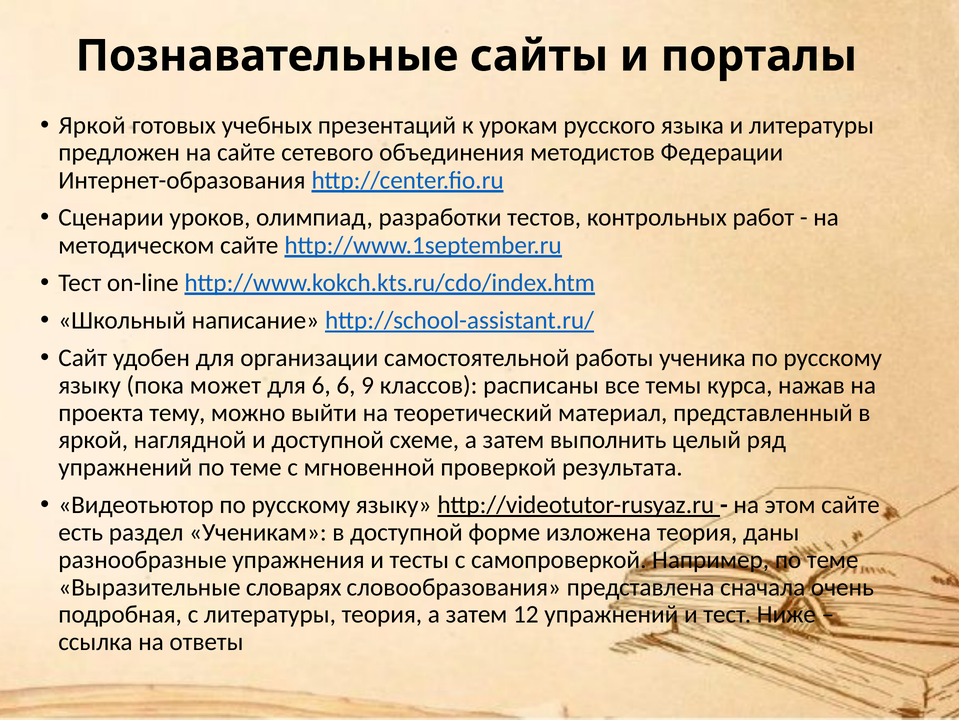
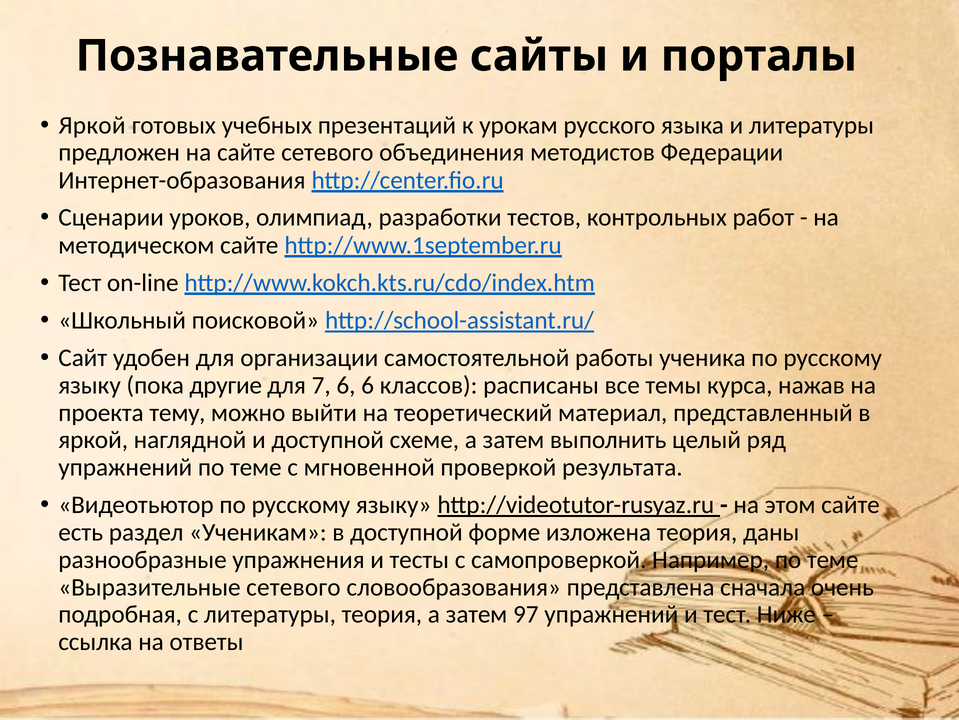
написание: написание -> поисковой (255, 320)
может: может -> другие (226, 385)
для 6: 6 -> 7 (321, 385)
6 9: 9 -> 6 (368, 385)
Выразительные словарях: словарях -> сетевого (293, 587)
12: 12 -> 97 (526, 614)
